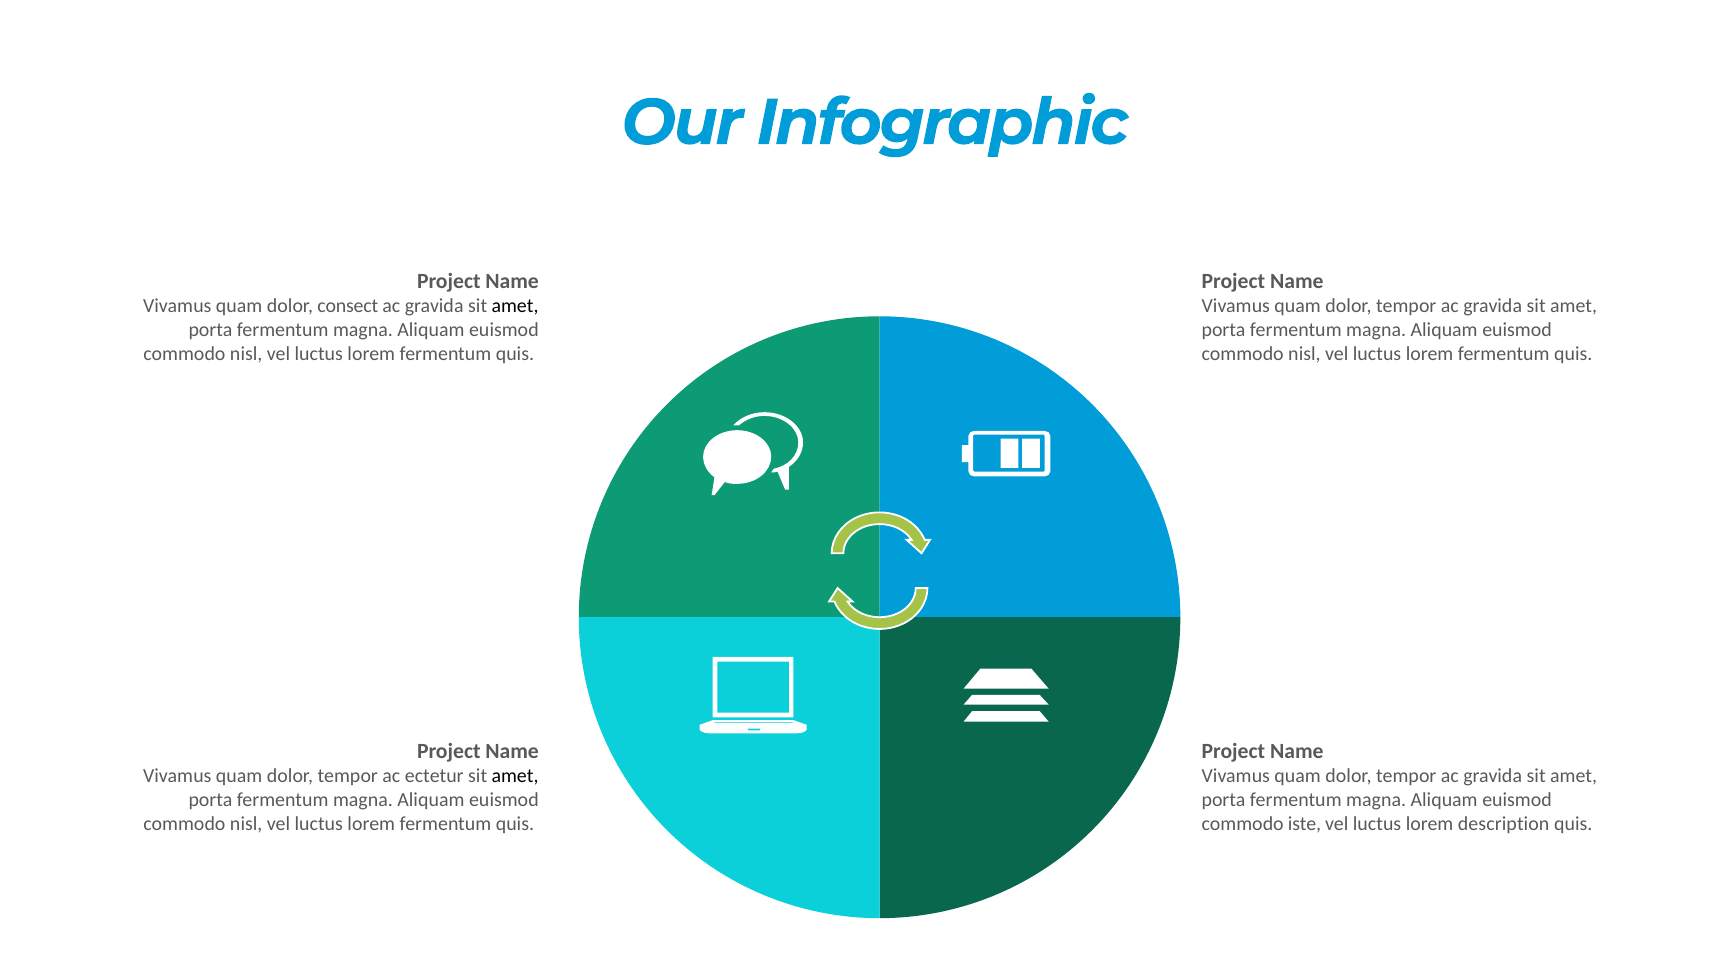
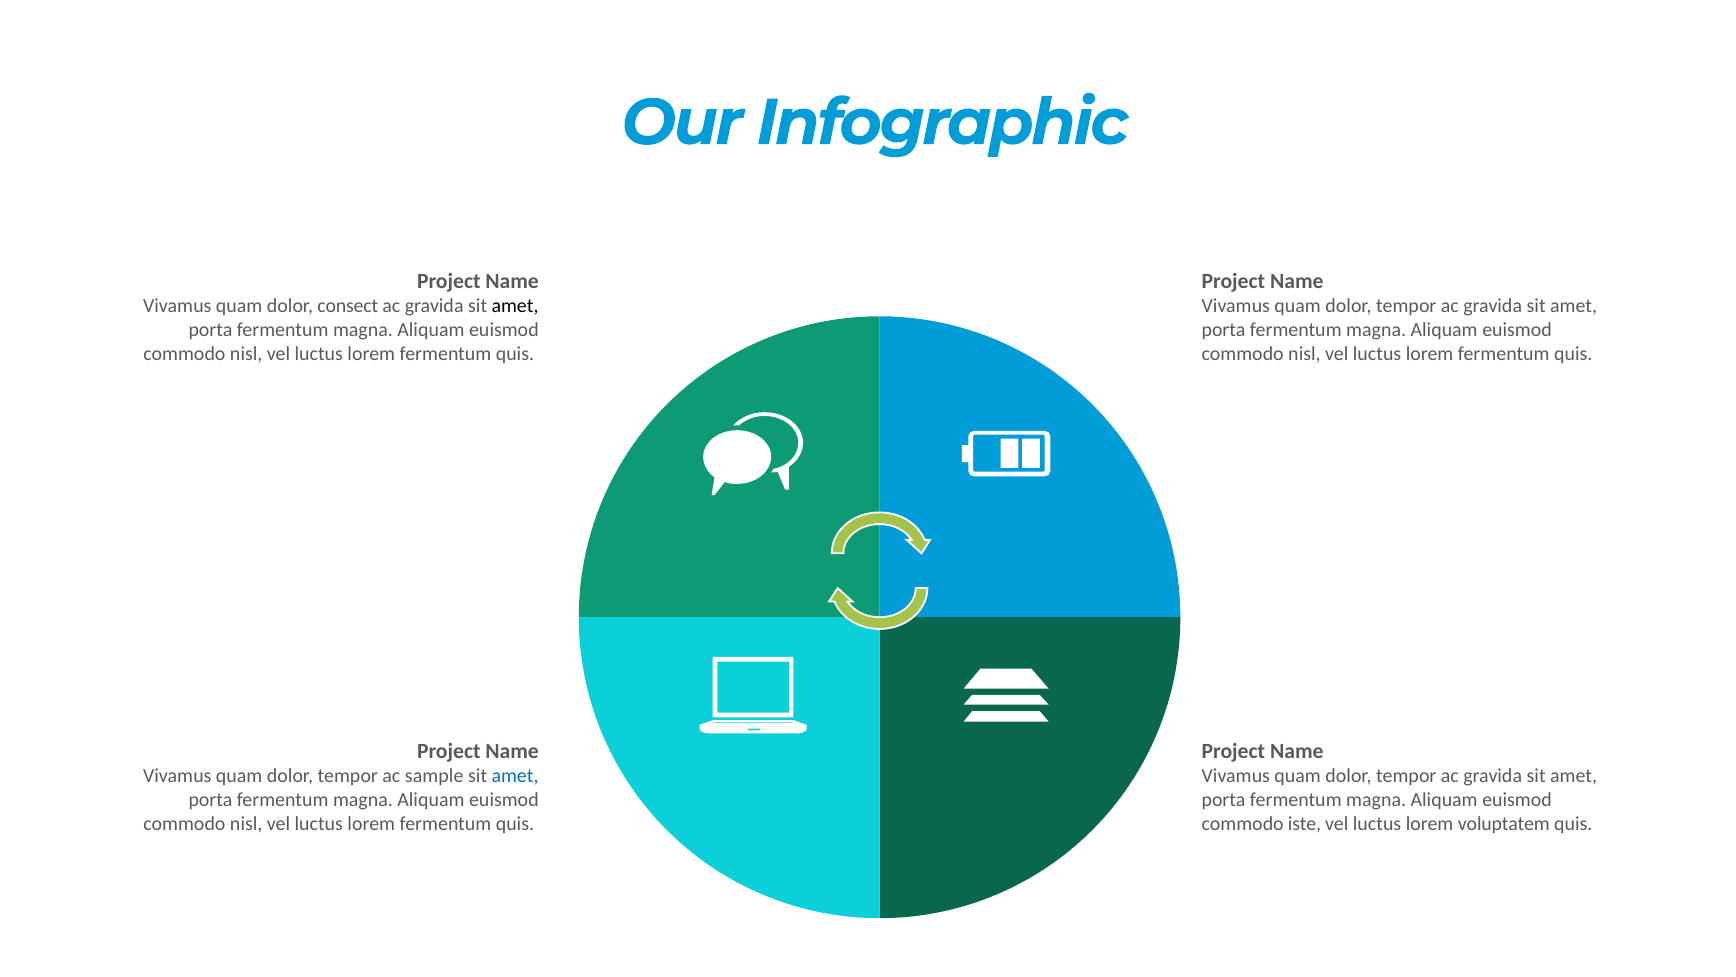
ectetur: ectetur -> sample (434, 776)
amet colour: black -> blue (515, 776)
description: description -> voluptatem (1504, 824)
